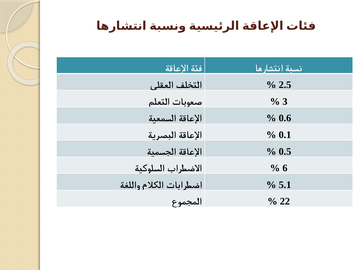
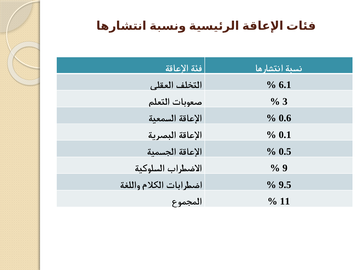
2.5: 2.5 -> 6.1 (285, 85)
6: 6 -> 9 (285, 169)
5.1: 5.1 -> 9.5 (285, 185)
22: 22 -> 11 (285, 202)
